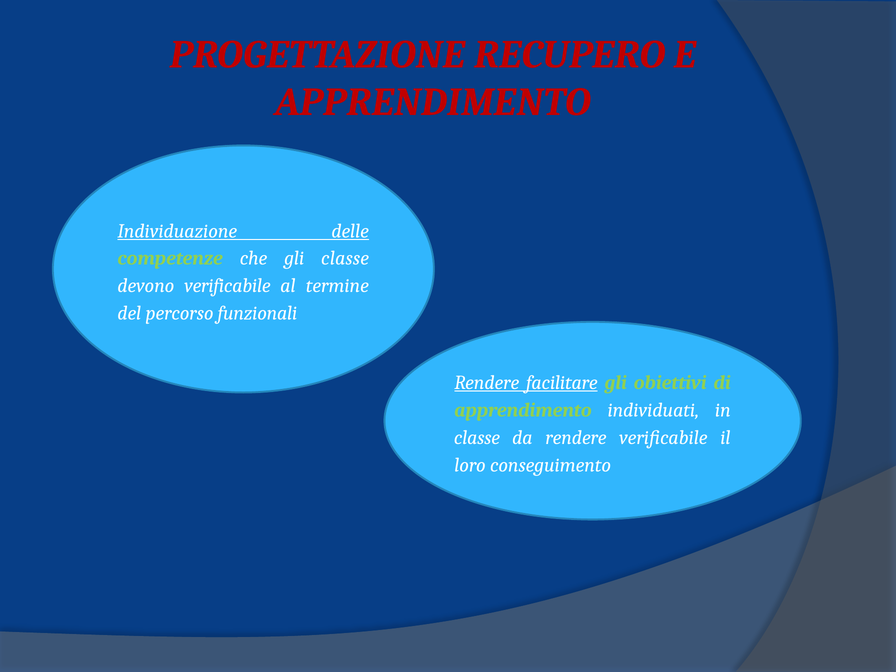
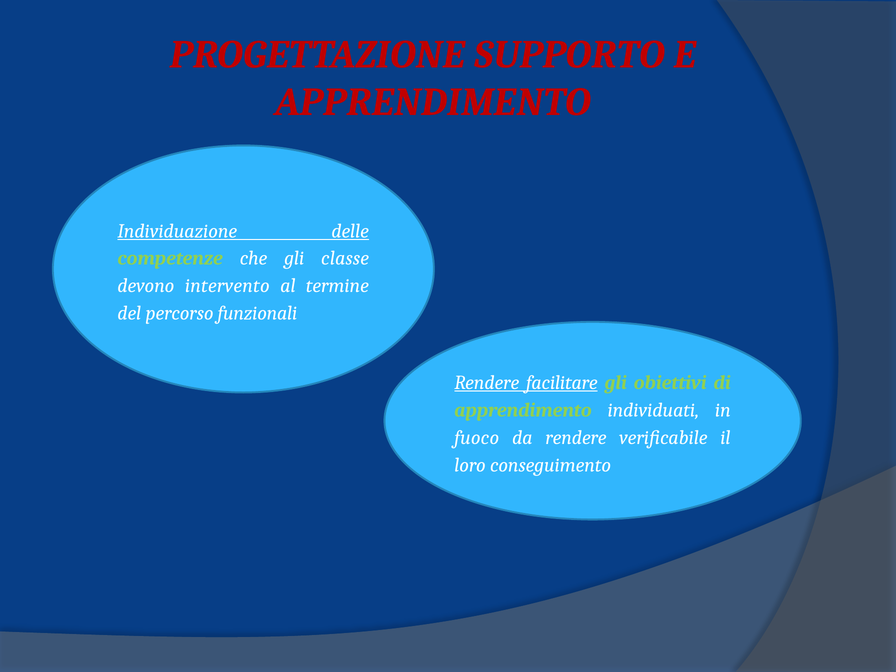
RECUPERO: RECUPERO -> SUPPORTO (570, 54)
devono verificabile: verificabile -> intervento (227, 286)
classe: classe -> fuoco (477, 438)
